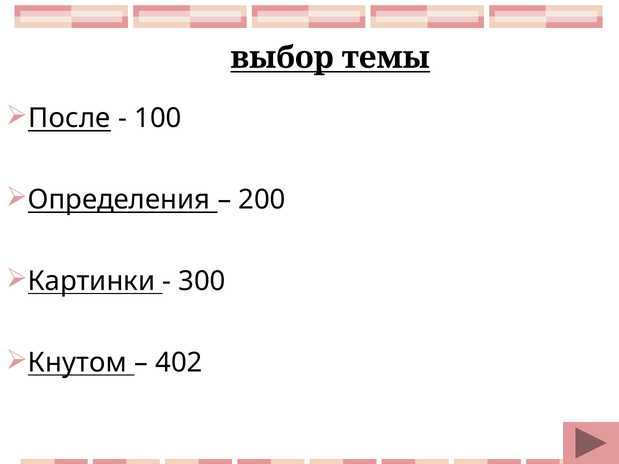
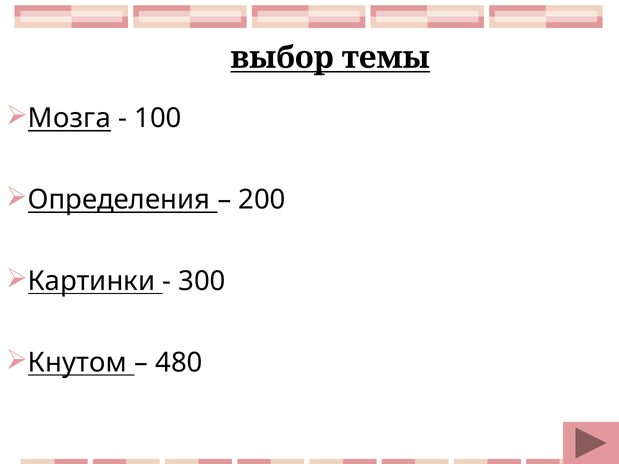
После: После -> Мозга (69, 118)
402: 402 -> 480 (179, 363)
